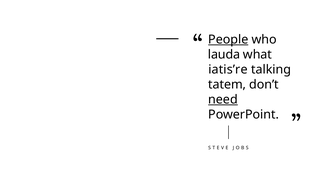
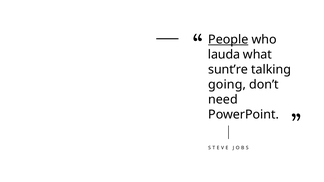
iatis’re: iatis’re -> sunt’re (228, 70)
tatem: tatem -> going (227, 85)
need underline: present -> none (223, 100)
